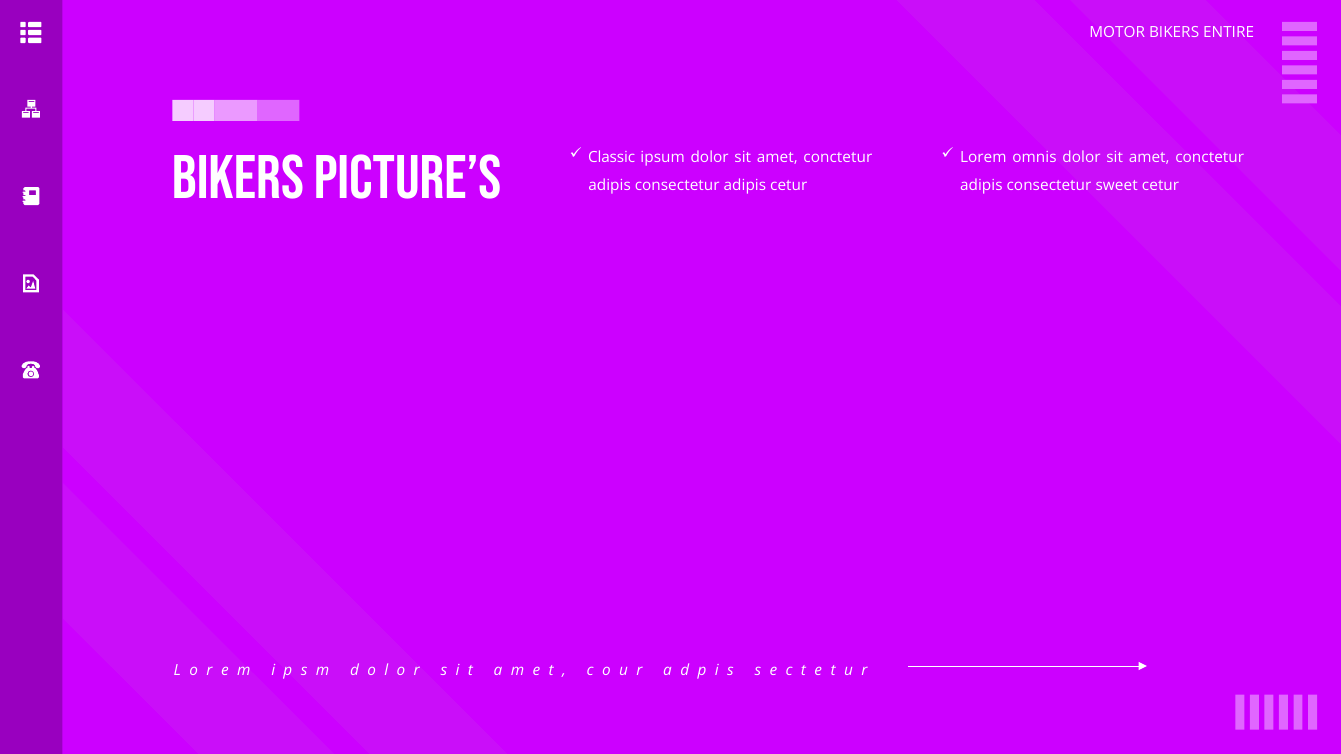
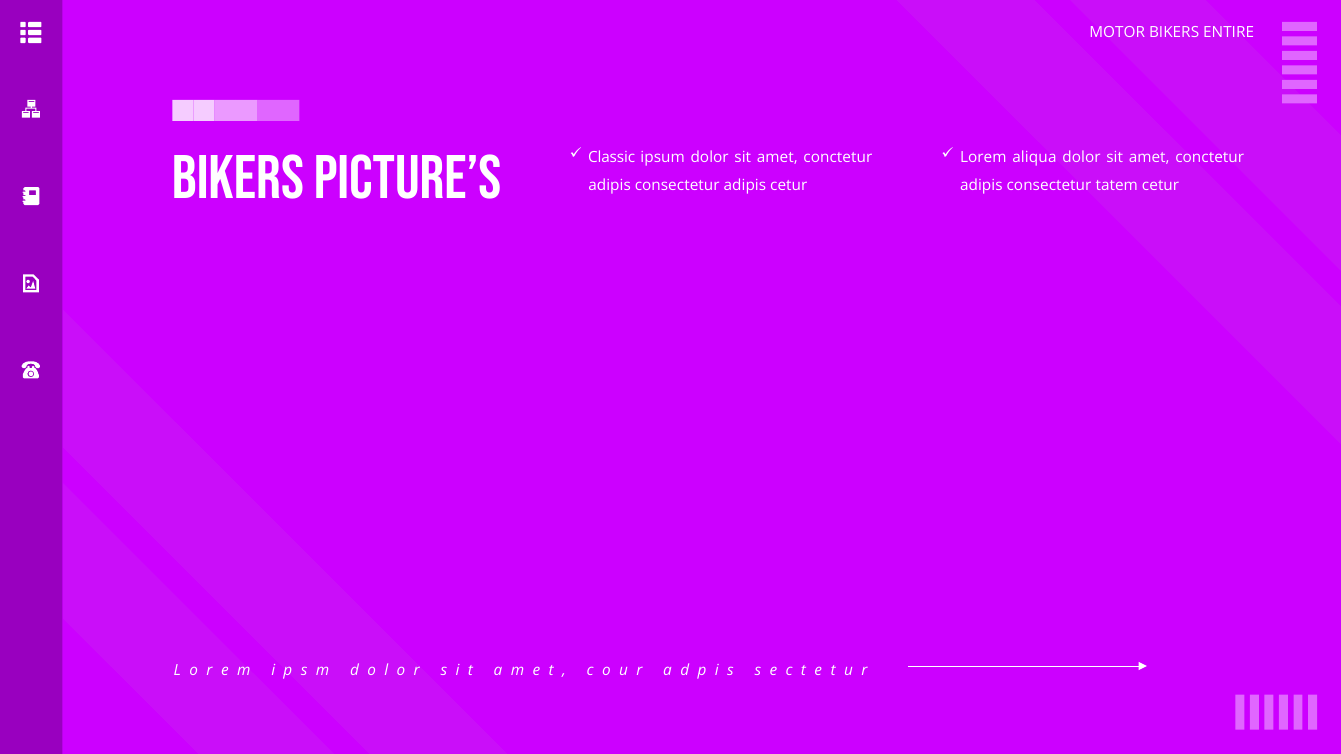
omnis: omnis -> aliqua (1034, 157)
sweet: sweet -> tatem (1117, 185)
